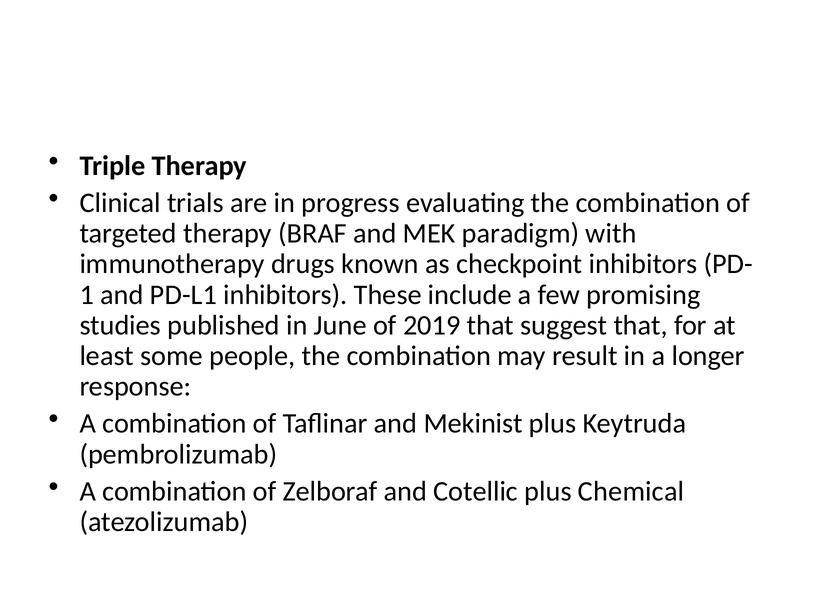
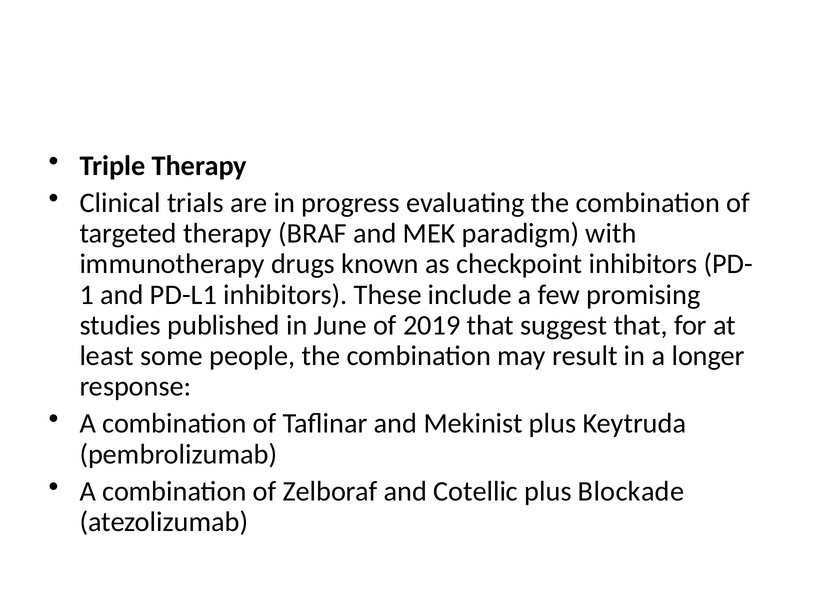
Chemical: Chemical -> Blockade (631, 491)
